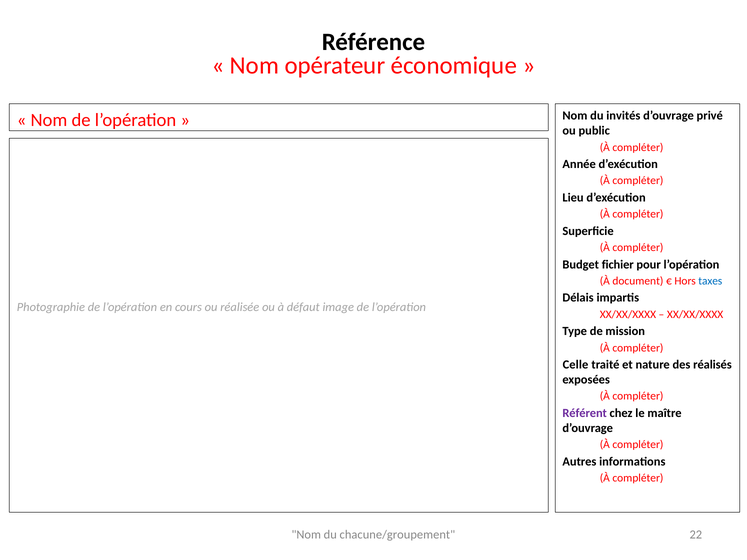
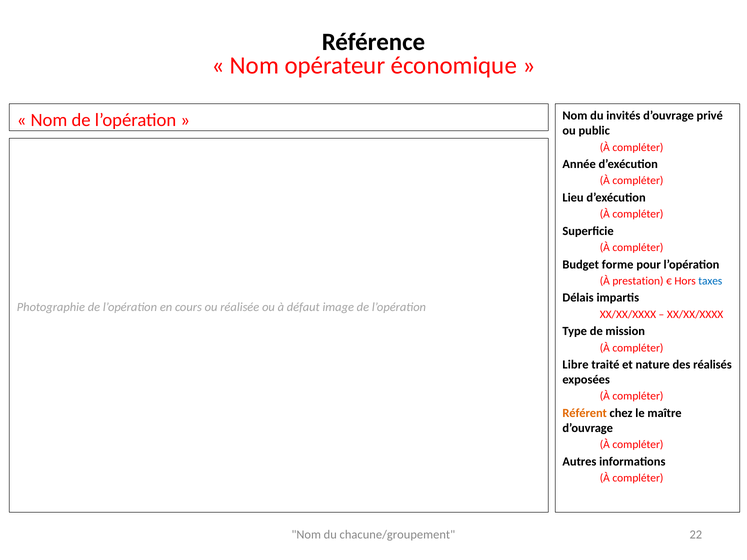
fichier: fichier -> forme (618, 265)
document: document -> prestation (638, 281)
Celle: Celle -> Libre (575, 365)
Référent colour: purple -> orange (585, 413)
